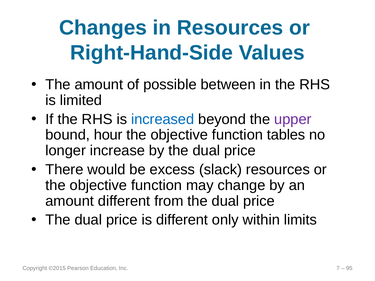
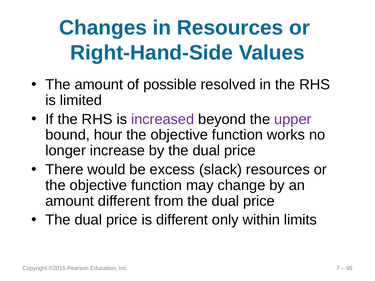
between: between -> resolved (228, 85)
increased colour: blue -> purple (163, 119)
tables: tables -> works (286, 135)
